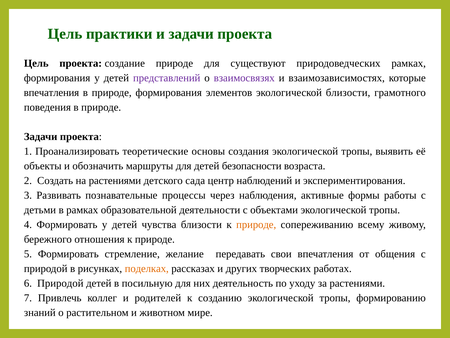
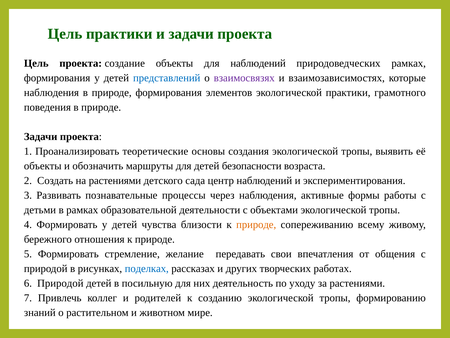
создание природе: природе -> объекты (175, 63)
для существуют: существуют -> наблюдений (258, 63)
представлений colour: purple -> blue (167, 78)
впечатления: впечатления -> наблюдения (51, 92)
экологической близости: близости -> практики (348, 92)
поделках colour: orange -> blue (147, 268)
